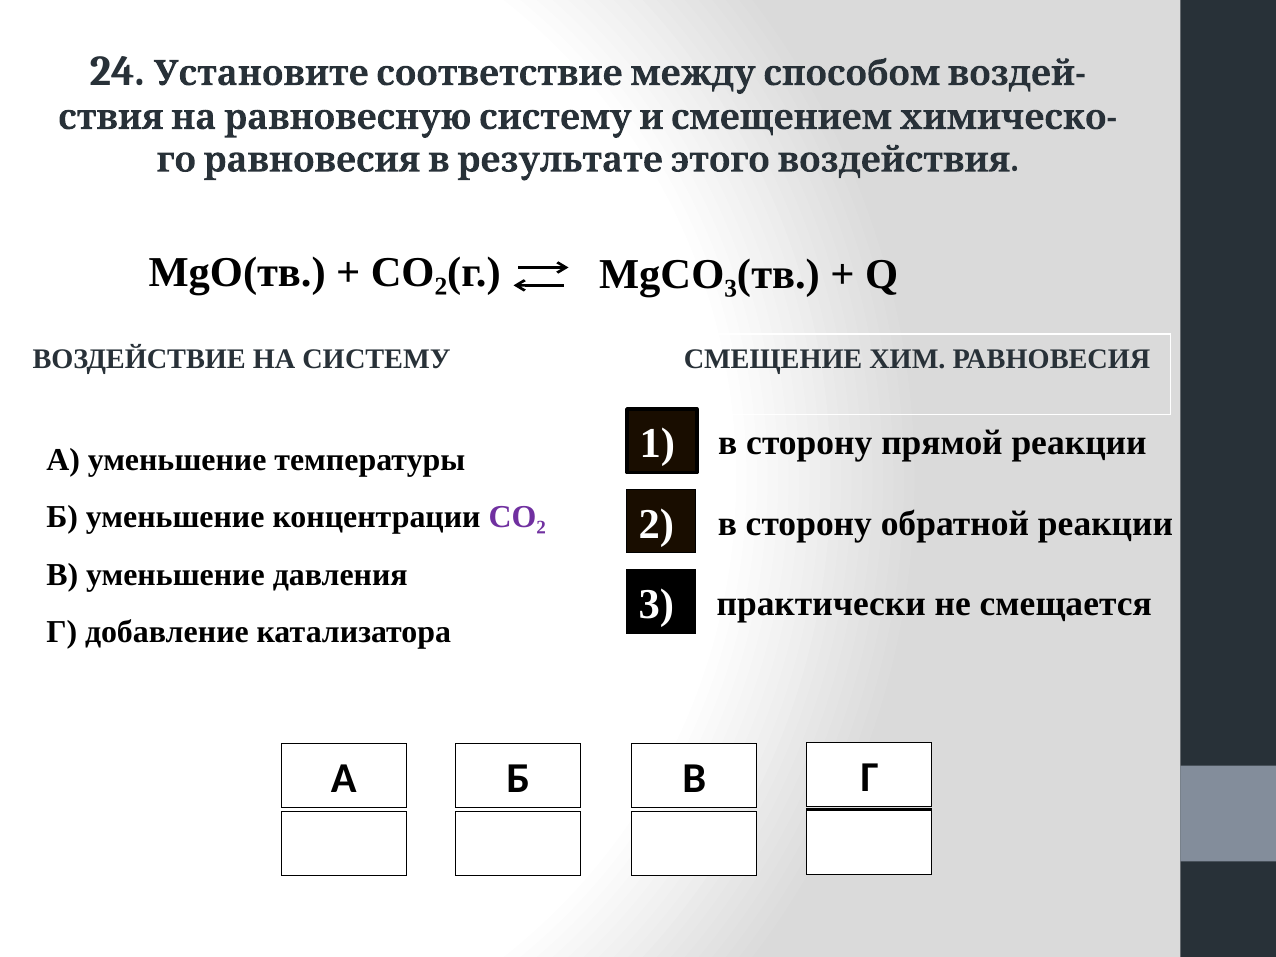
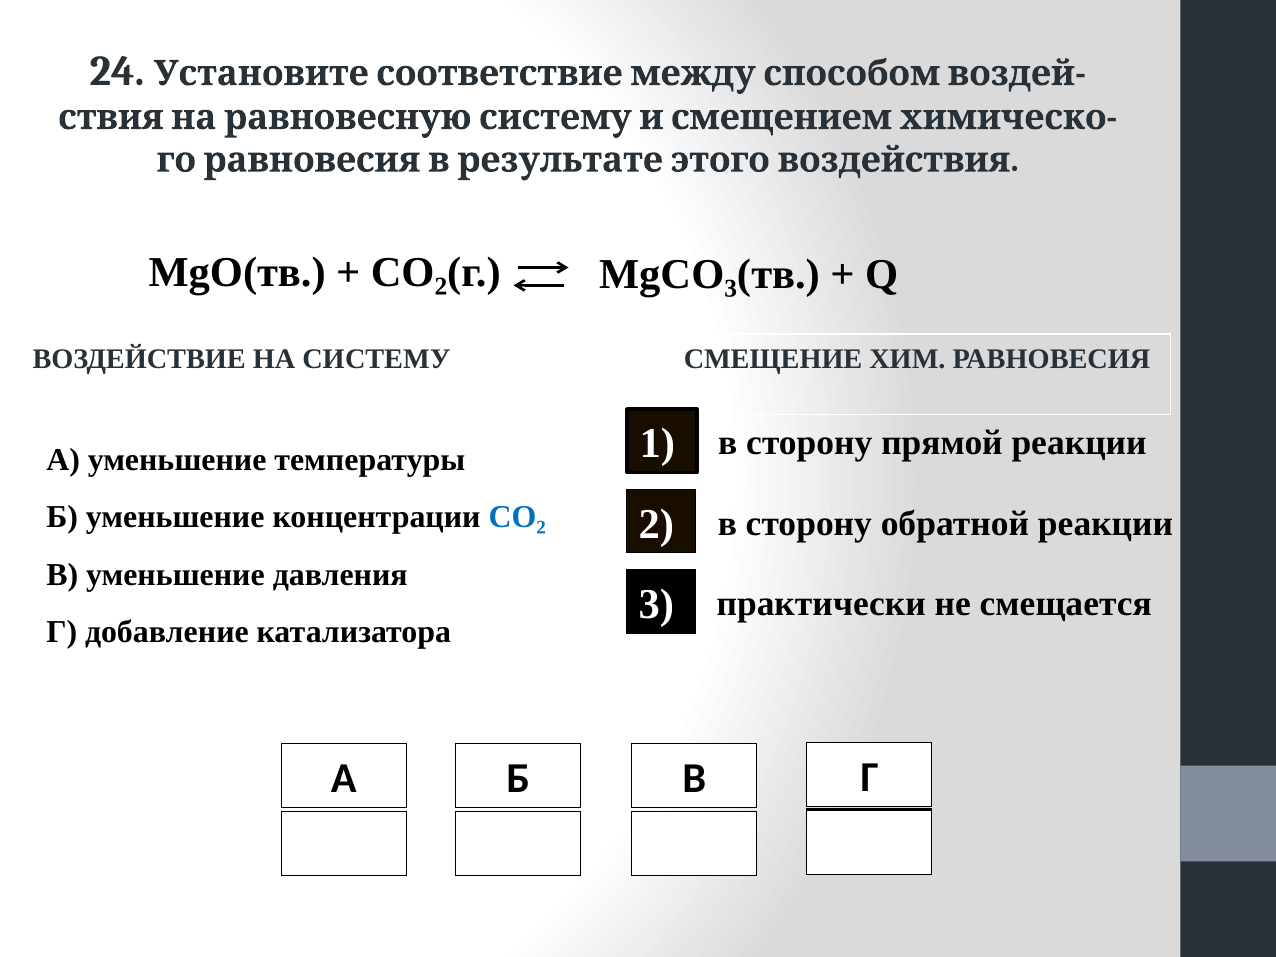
CO₂ colour: purple -> blue (517, 517)
